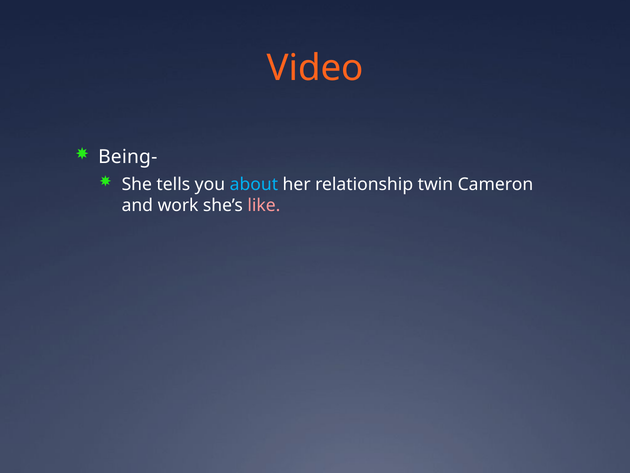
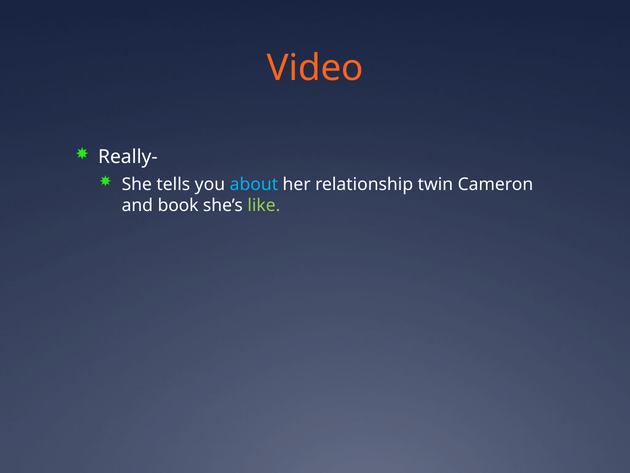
Being-: Being- -> Really- (128, 157)
work: work -> book (178, 205)
like colour: pink -> light green (264, 205)
